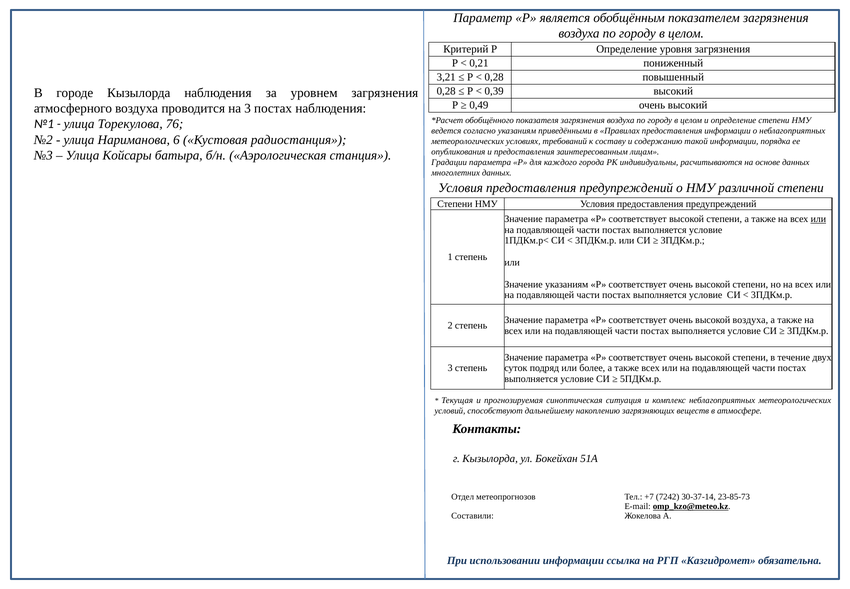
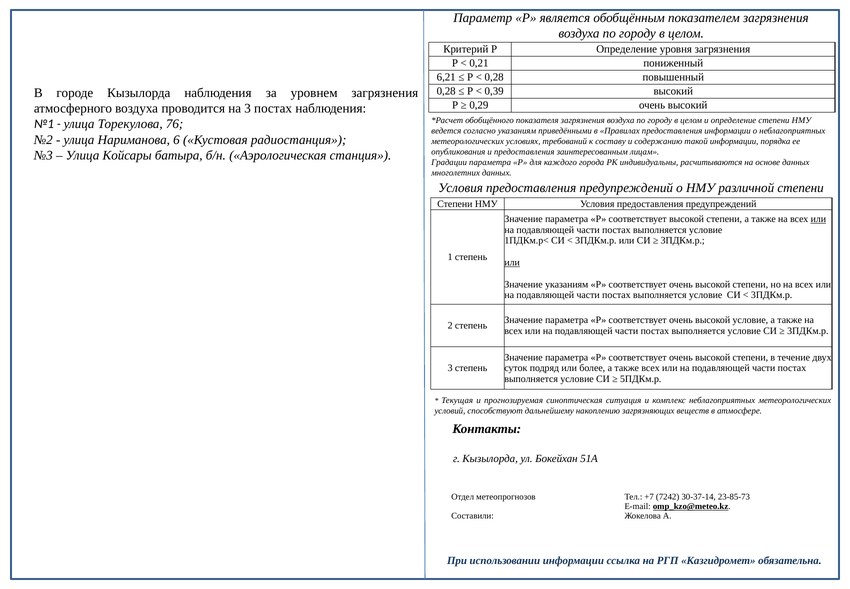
3,21: 3,21 -> 6,21 (446, 77)
0,49: 0,49 -> 0,29 (479, 105)
или underline: none -> present (512, 262)
высокой воздуха: воздуха -> условие (750, 320)
